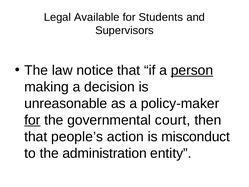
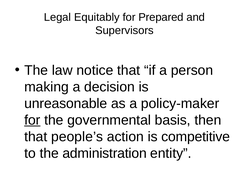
Available: Available -> Equitably (97, 17)
Students: Students -> Prepared (161, 17)
person underline: present -> none (192, 70)
court: court -> basis (173, 120)
misconduct: misconduct -> competitive (196, 137)
